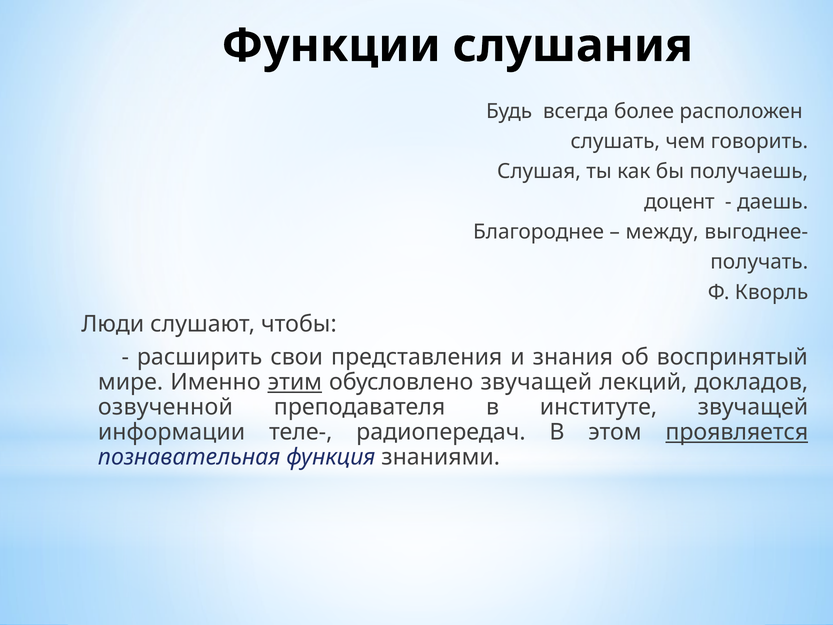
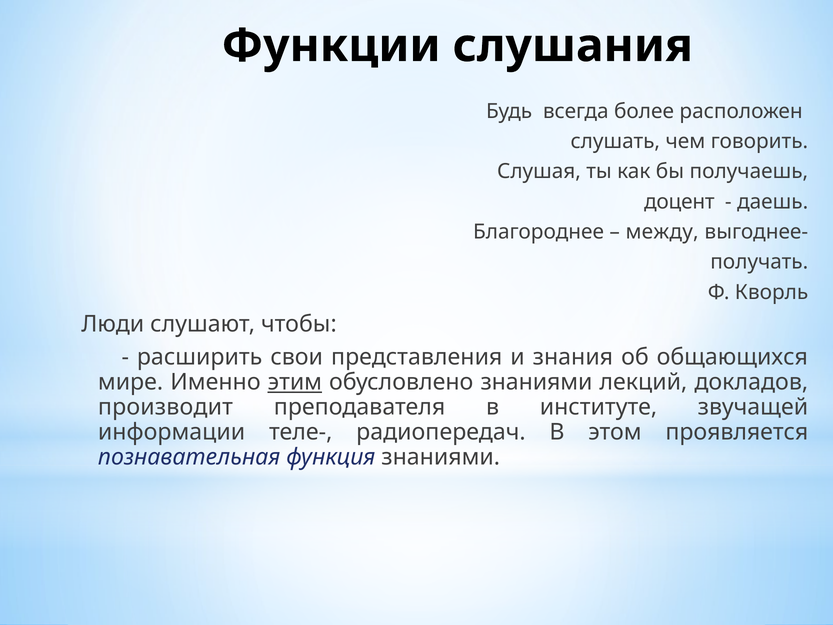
воспринятый: воспринятый -> общающихся (732, 357)
обусловлено звучащей: звучащей -> знаниями (536, 382)
озвученной: озвученной -> производит (165, 407)
проявляется underline: present -> none (737, 432)
